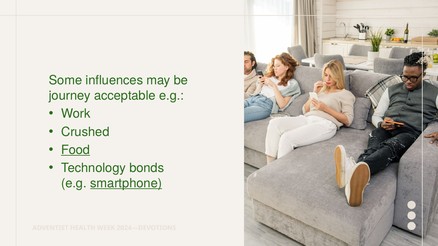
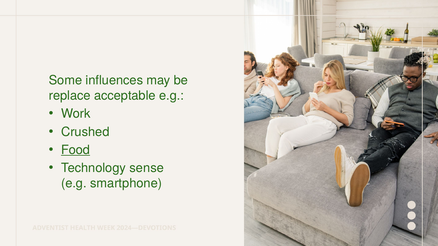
journey: journey -> replace (70, 96)
bonds: bonds -> sense (147, 168)
smartphone underline: present -> none (126, 184)
